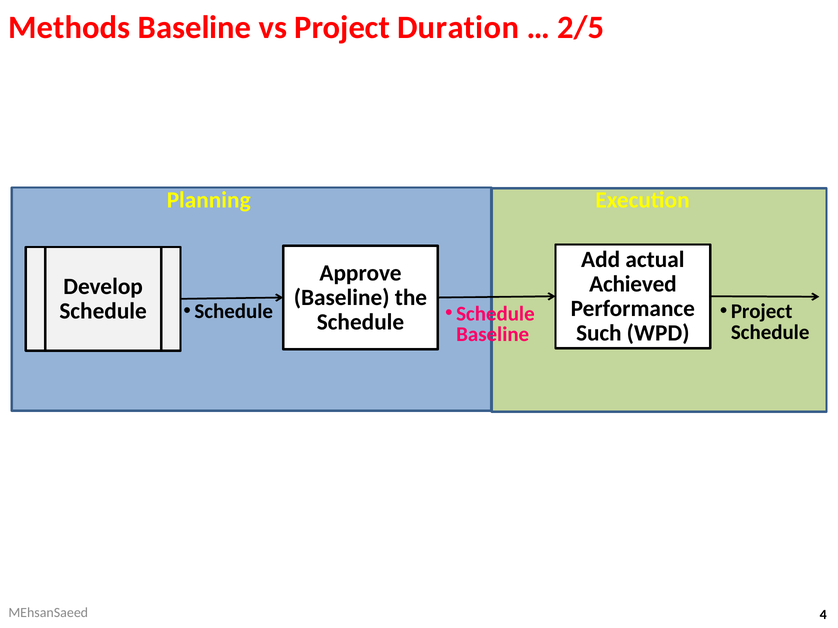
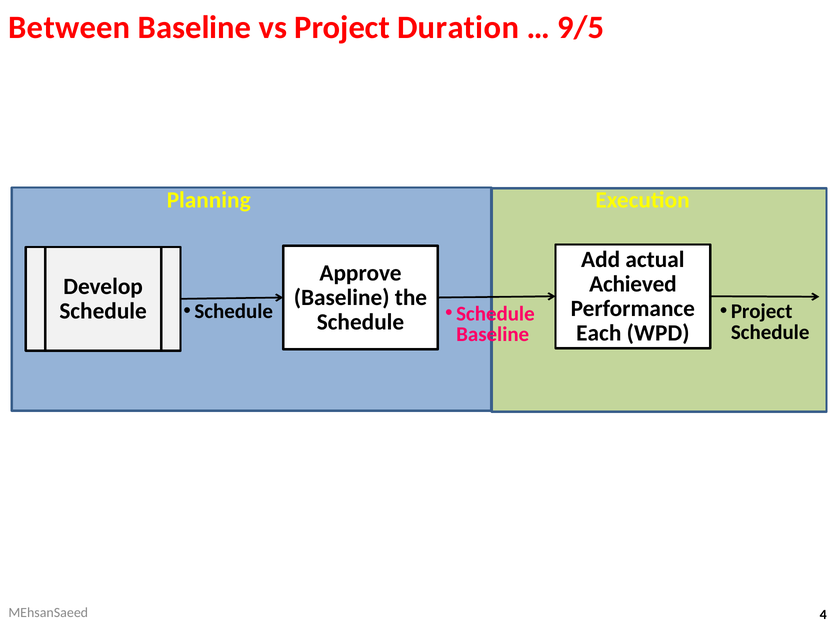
Methods: Methods -> Between (69, 27)
2/5: 2/5 -> 9/5 (581, 27)
Such: Such -> Each (599, 333)
